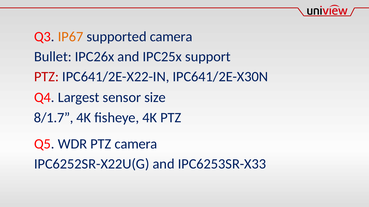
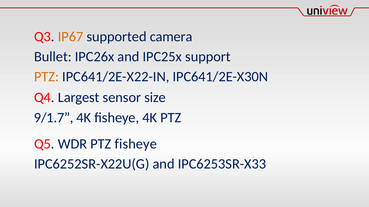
PTZ colour: red -> orange (47, 77)
8/1.7: 8/1.7 -> 9/1.7 (54, 118)
PTZ camera: camera -> fisheye (136, 144)
